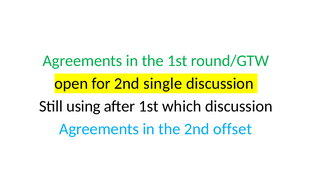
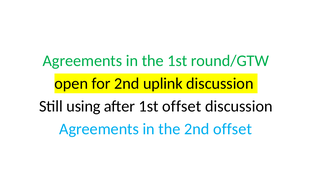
single: single -> uplink (163, 84)
1st which: which -> offset (182, 106)
